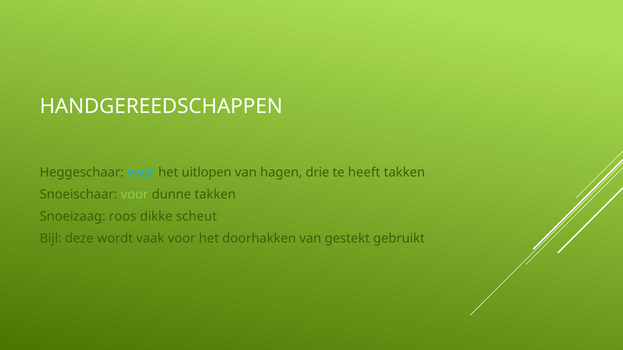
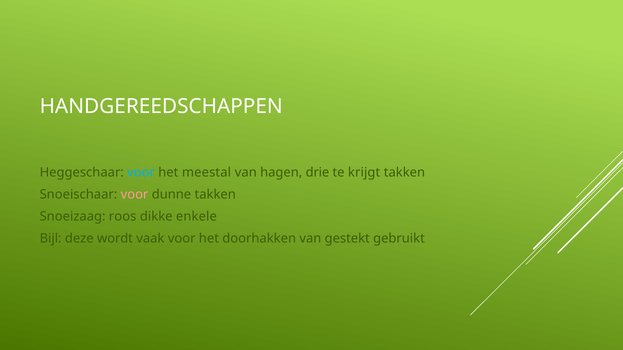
uitlopen: uitlopen -> meestal (207, 173)
heeft: heeft -> krijgt (364, 173)
voor colour: light green -> pink (135, 195)
scheut: scheut -> enkele (196, 217)
